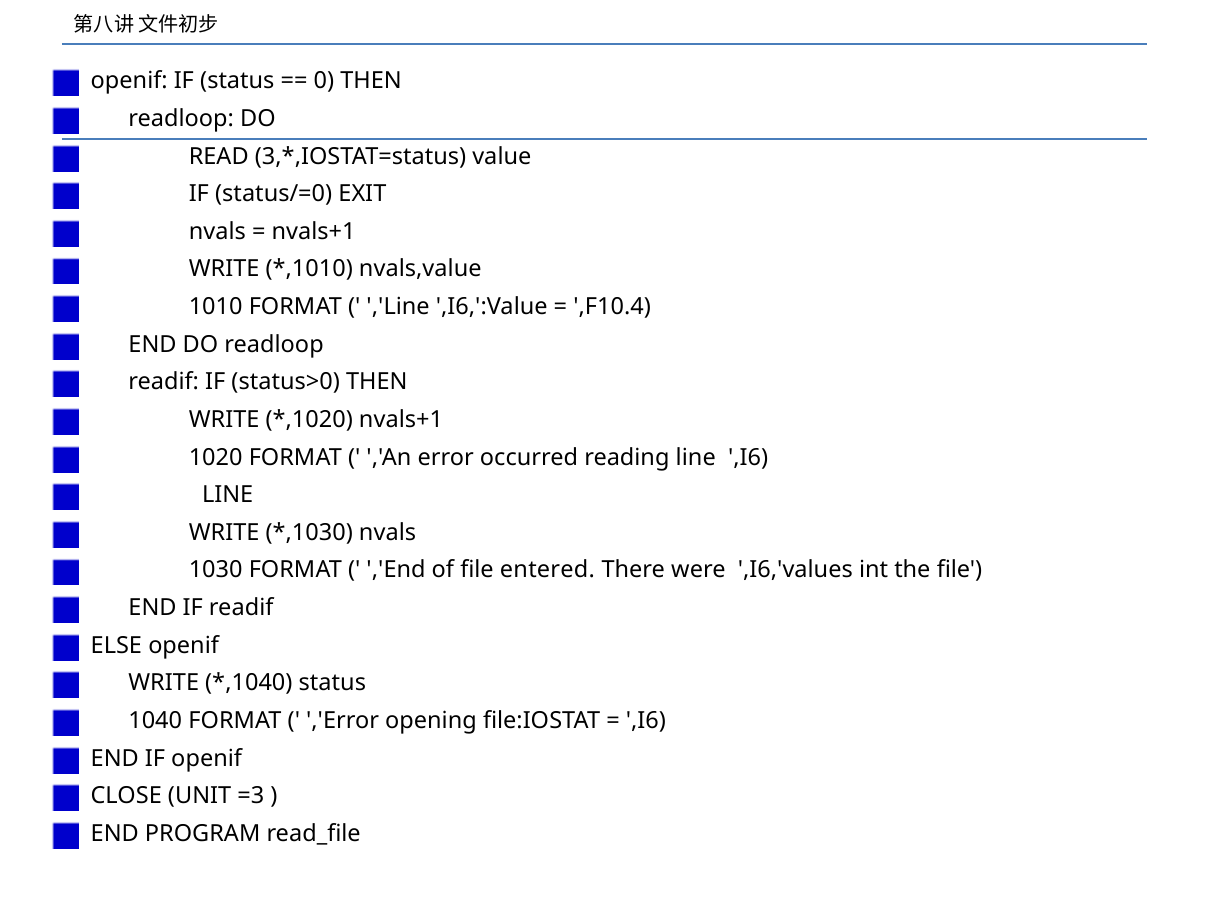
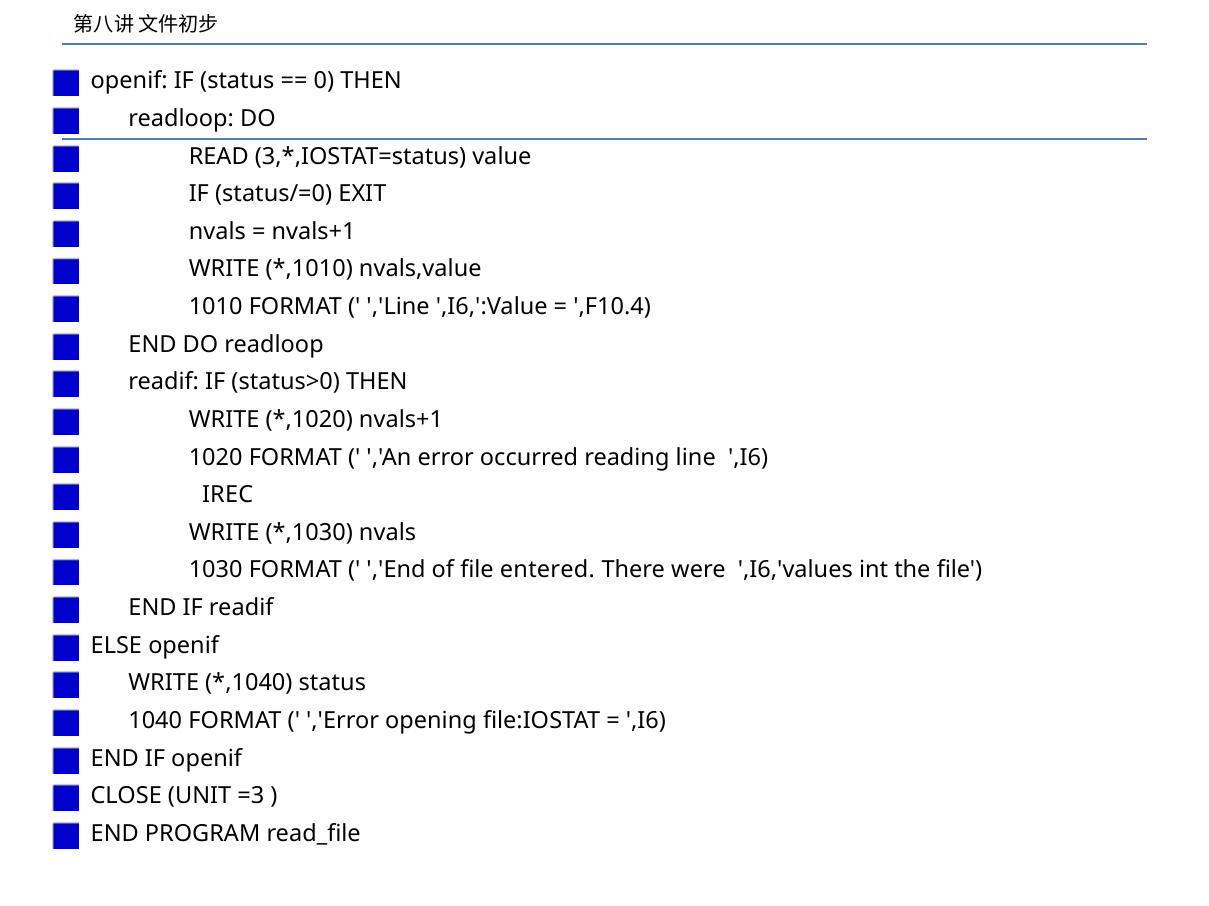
LINE: LINE -> IREC (228, 495)
